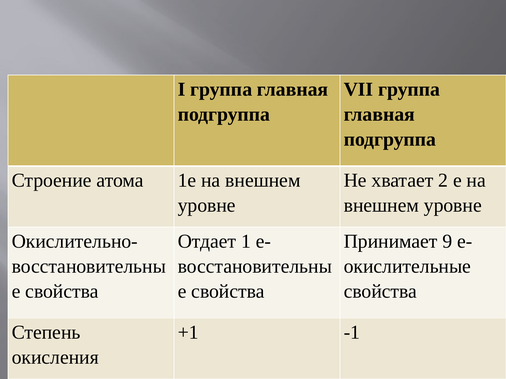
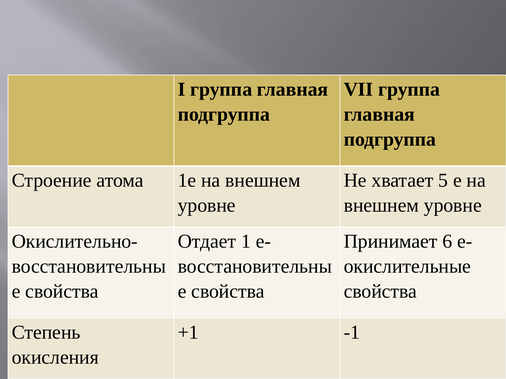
2: 2 -> 5 (443, 181)
9: 9 -> 6 (447, 242)
